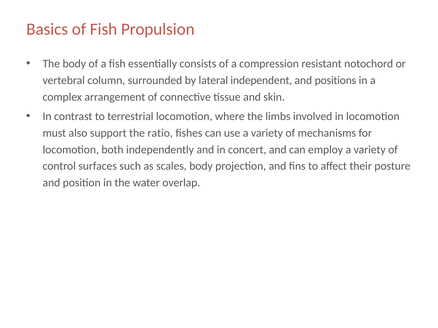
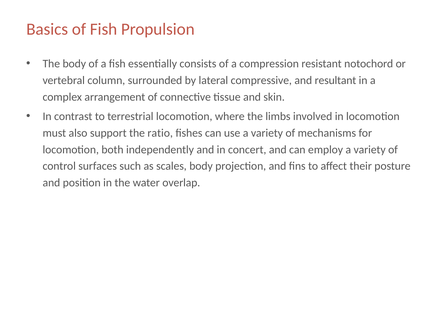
independent: independent -> compressive (261, 80)
positions: positions -> resultant (335, 80)
